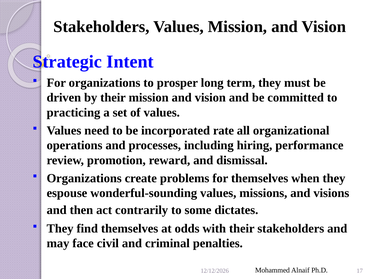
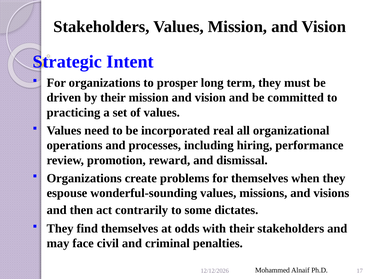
rate: rate -> real (223, 130)
